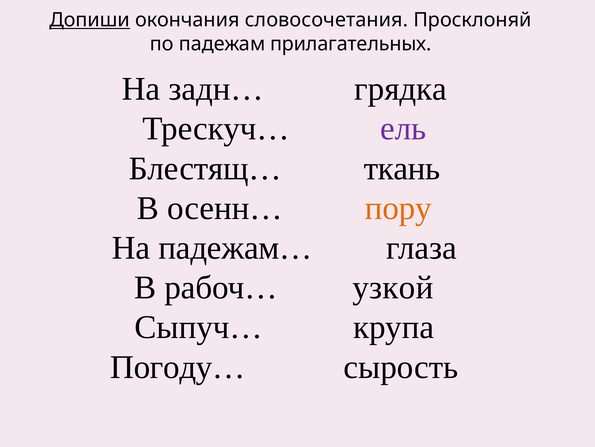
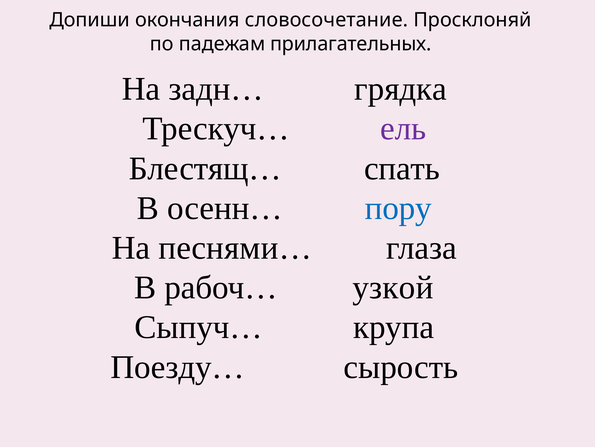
Допиши underline: present -> none (90, 20)
словосочетания: словосочетания -> словосочетание (326, 20)
ткань: ткань -> спать (402, 168)
пору colour: orange -> blue (398, 208)
падежам…: падежам… -> песнями… (235, 247)
Погоду…: Погоду… -> Поезду… (178, 366)
